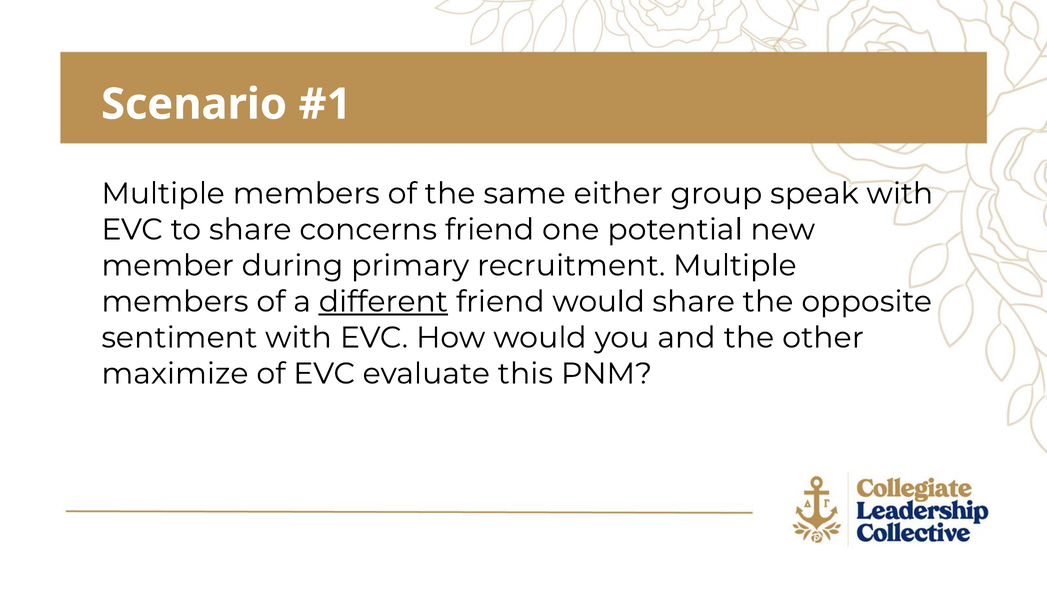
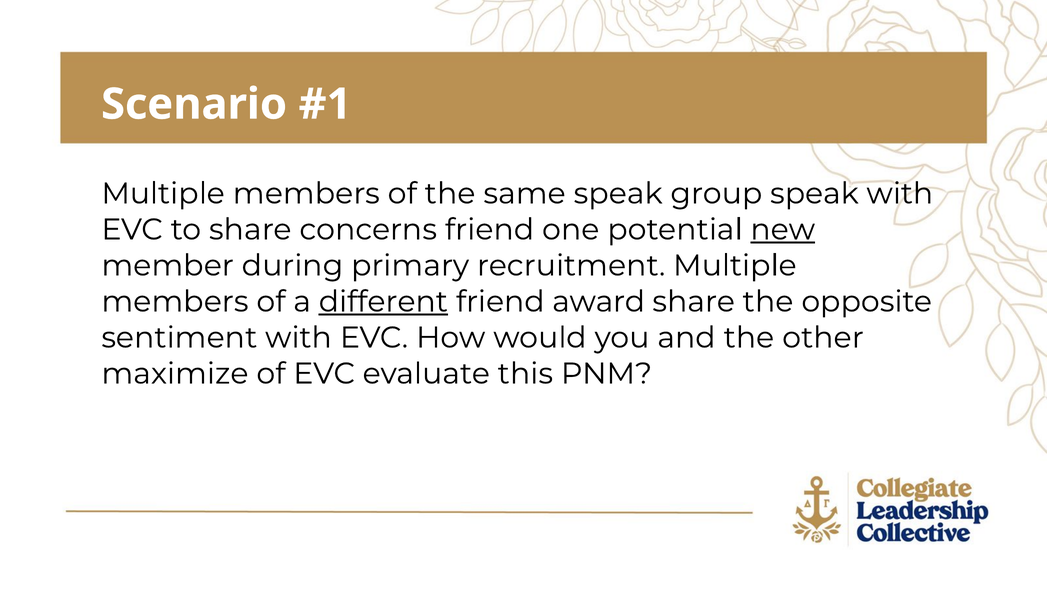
same either: either -> speak (618, 194)
new underline: none -> present (783, 230)
friend would: would -> award (599, 302)
